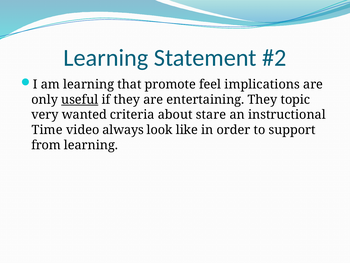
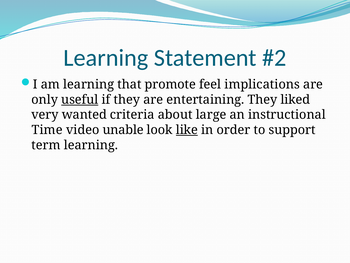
topic: topic -> liked (295, 99)
stare: stare -> large (211, 115)
always: always -> unable (123, 130)
like underline: none -> present (187, 130)
from: from -> term (46, 145)
